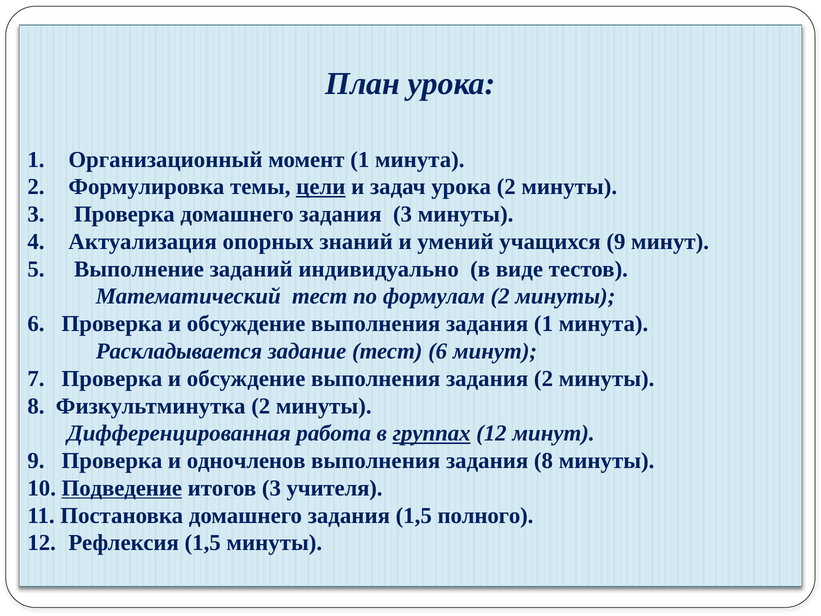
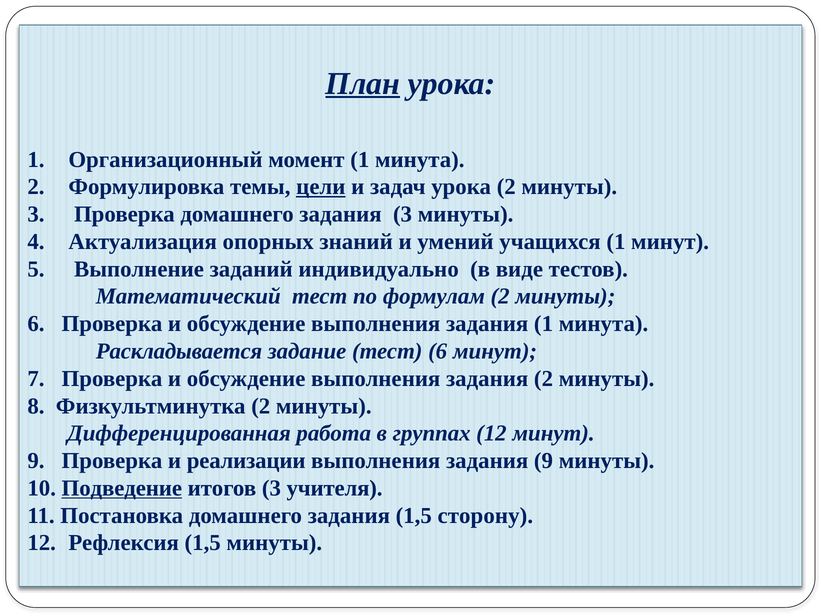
План underline: none -> present (363, 83)
учащихся 9: 9 -> 1 (616, 242)
группах underline: present -> none (432, 433)
одночленов: одночленов -> реализации (246, 461)
задания 8: 8 -> 9 (544, 461)
полного: полного -> сторону (485, 515)
